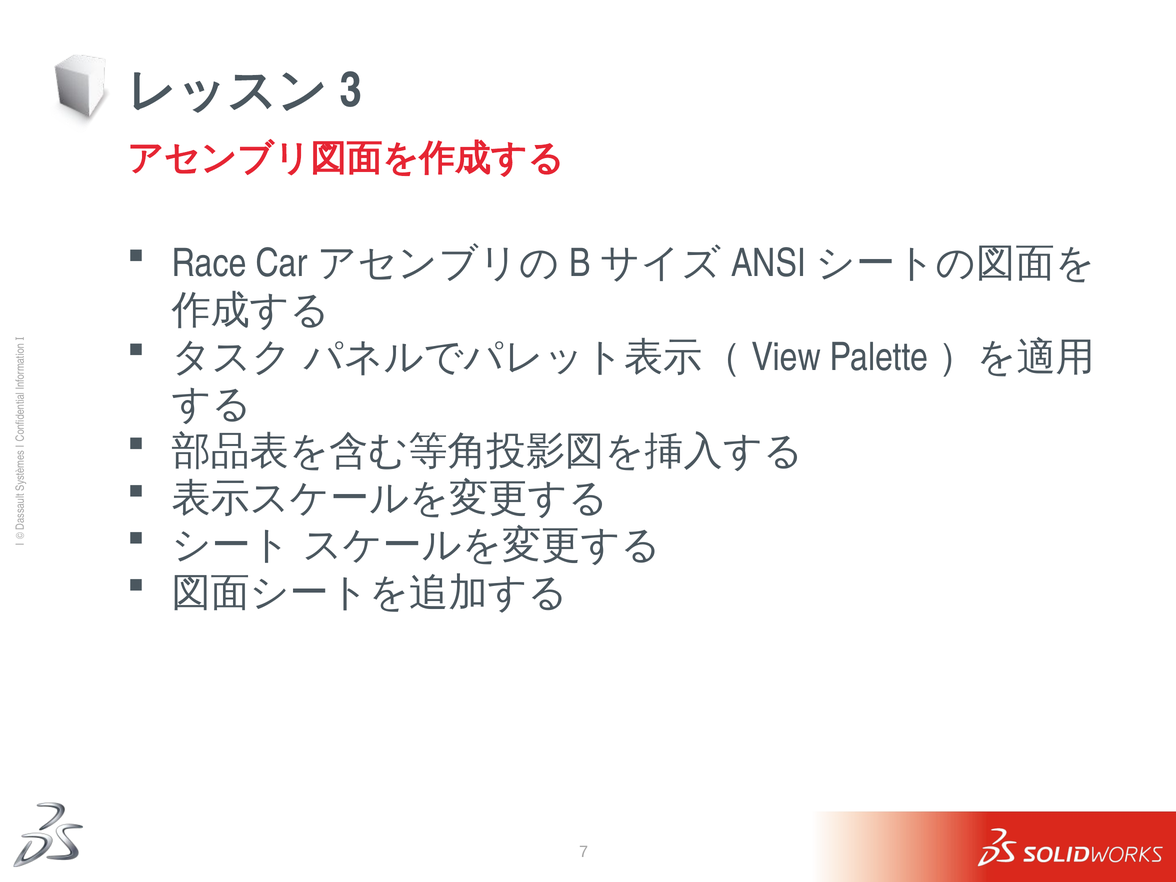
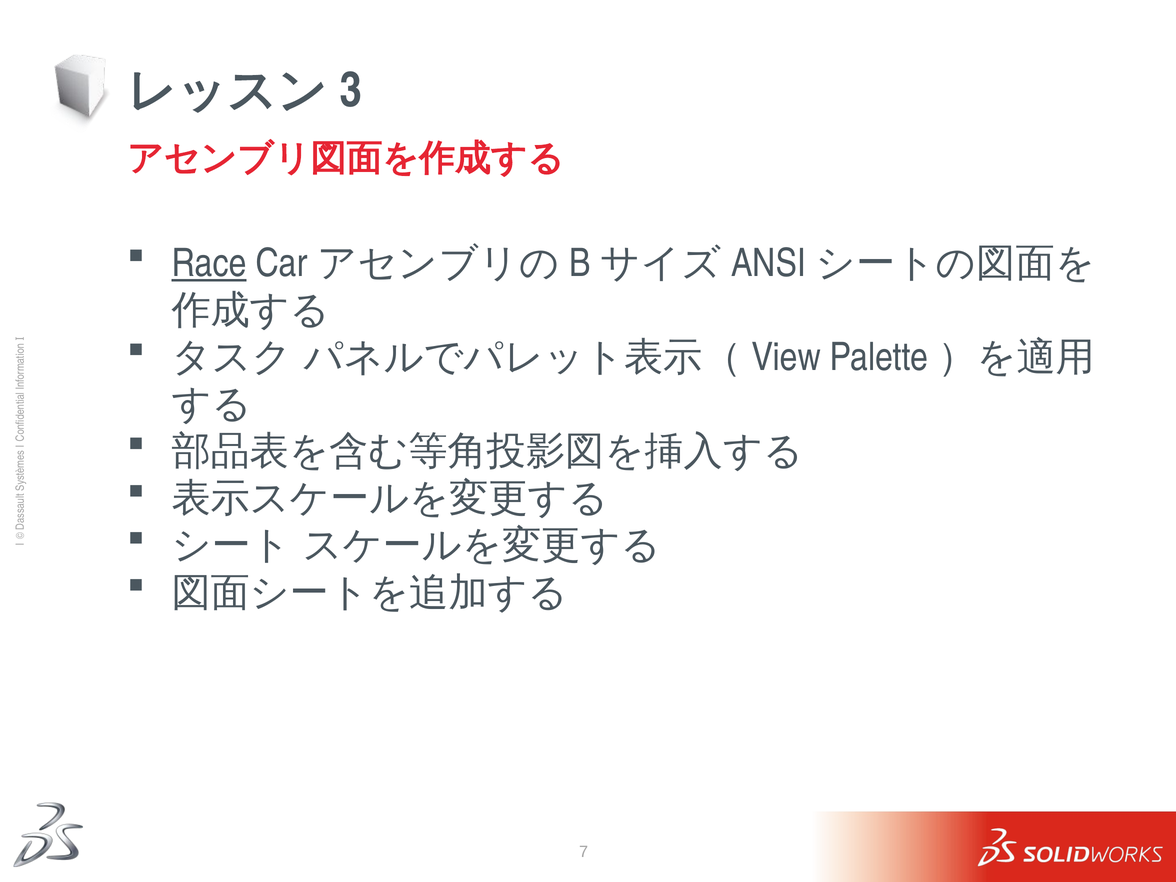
Race underline: none -> present (209, 263)
